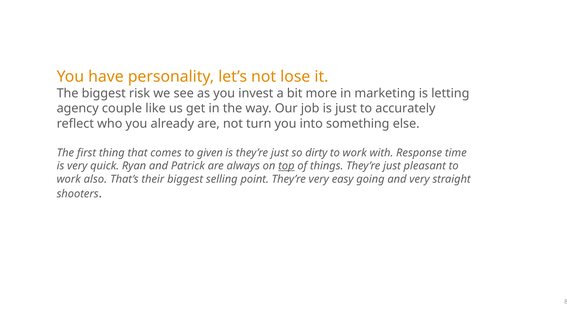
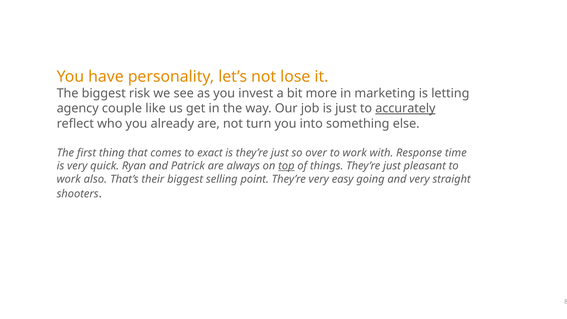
accurately underline: none -> present (405, 108)
given: given -> exact (210, 153)
dirty: dirty -> over (316, 153)
